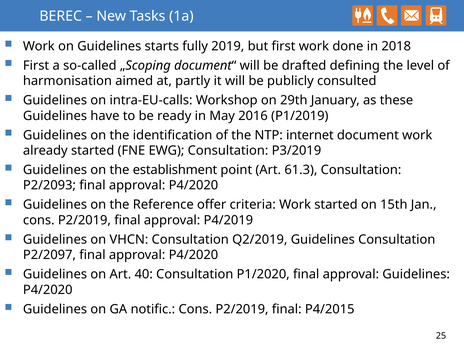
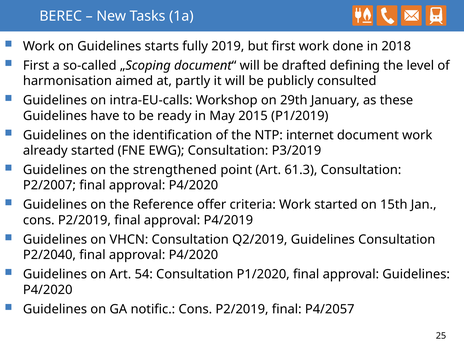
2016: 2016 -> 2015 (253, 116)
establishment: establishment -> strengthened (175, 170)
P2/2093: P2/2093 -> P2/2007 (49, 185)
P2/2097: P2/2097 -> P2/2040 (49, 255)
40: 40 -> 54 (144, 274)
P4/2015: P4/2015 -> P4/2057 (330, 309)
